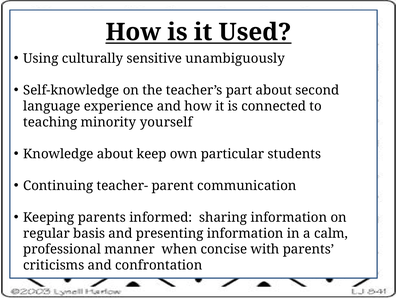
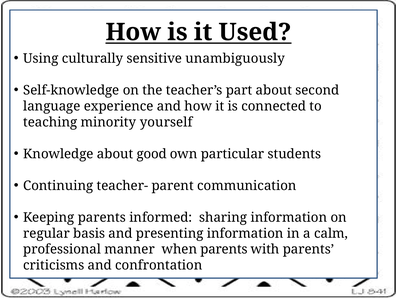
keep: keep -> good (152, 154)
when concise: concise -> parents (224, 249)
